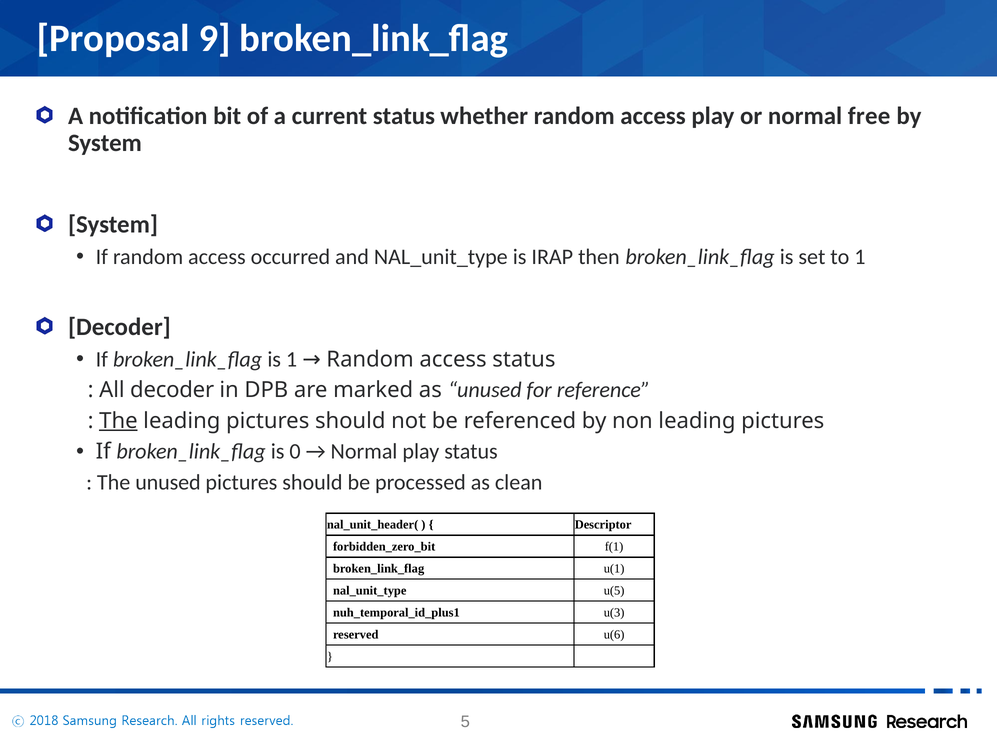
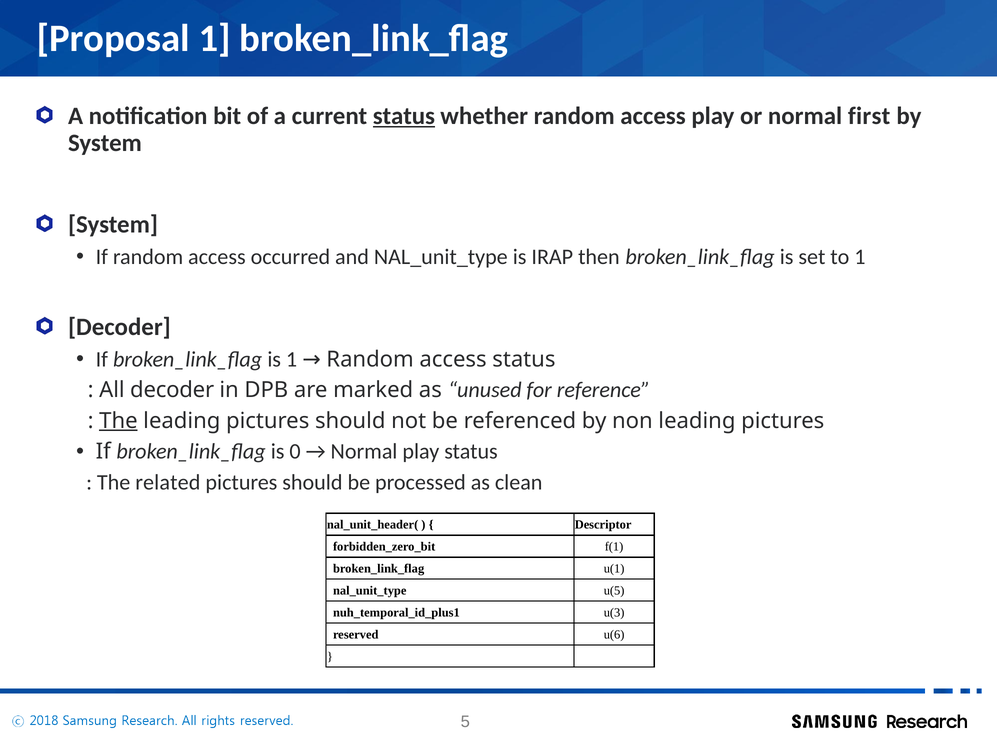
Proposal 9: 9 -> 1 (215, 39)
status underline: none -> present (404, 116)
free: free -> first (869, 116)
The unused: unused -> related (168, 482)
